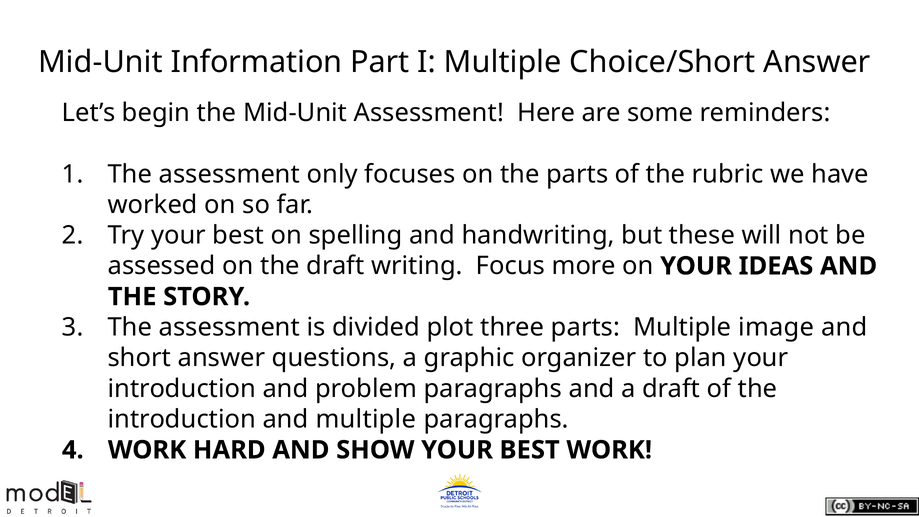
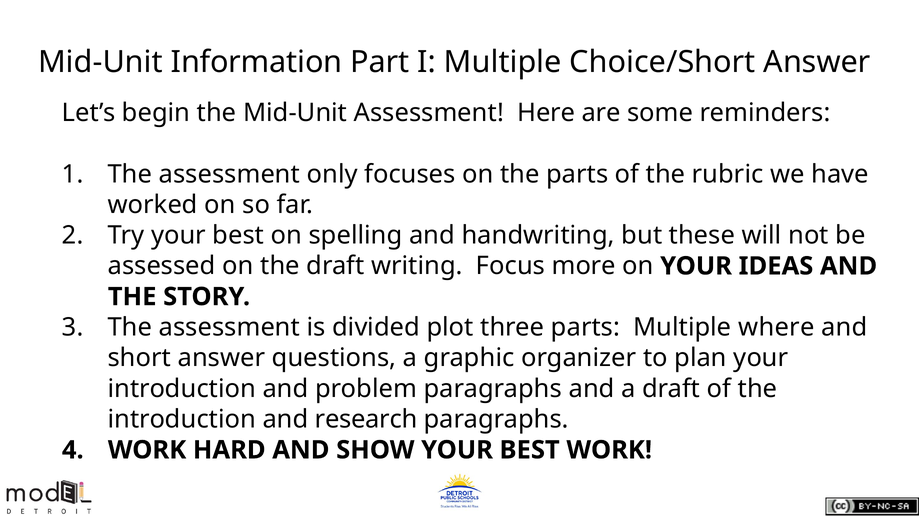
image: image -> where (776, 327)
and multiple: multiple -> research (366, 419)
